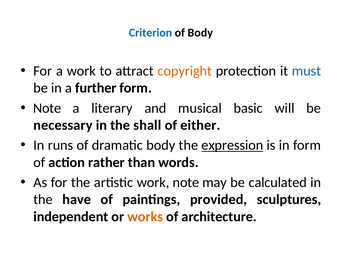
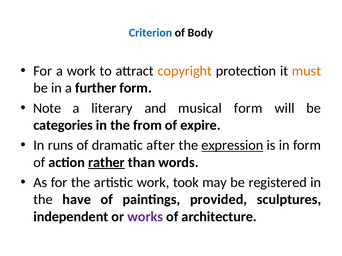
must colour: blue -> orange (306, 71)
musical basic: basic -> form (248, 108)
necessary: necessary -> categories (63, 125)
shall: shall -> from (148, 125)
either: either -> expire (200, 125)
dramatic body: body -> after (161, 146)
rather underline: none -> present (106, 163)
work note: note -> took (186, 183)
calculated: calculated -> registered (278, 183)
works colour: orange -> purple (145, 217)
